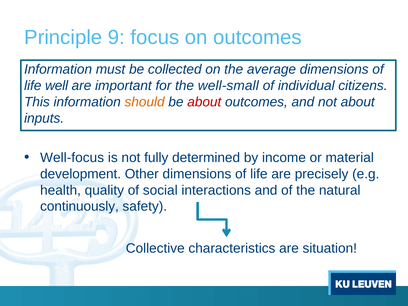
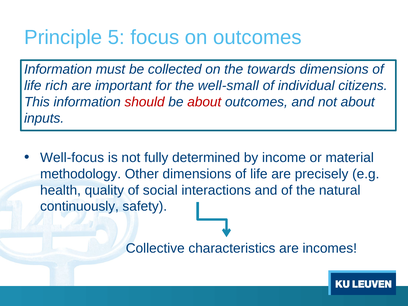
9: 9 -> 5 (116, 37)
average: average -> towards (271, 69)
well: well -> rich (56, 86)
should colour: orange -> red (145, 102)
development: development -> methodology (81, 174)
situation: situation -> incomes (330, 248)
